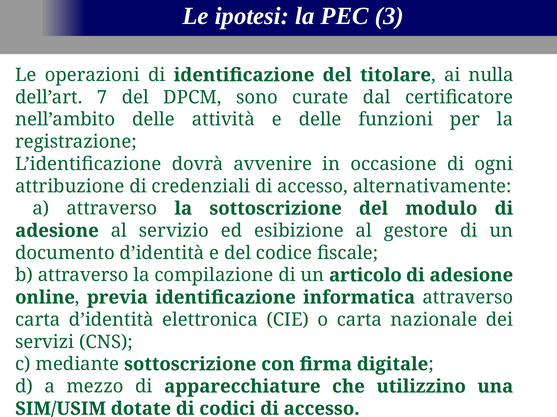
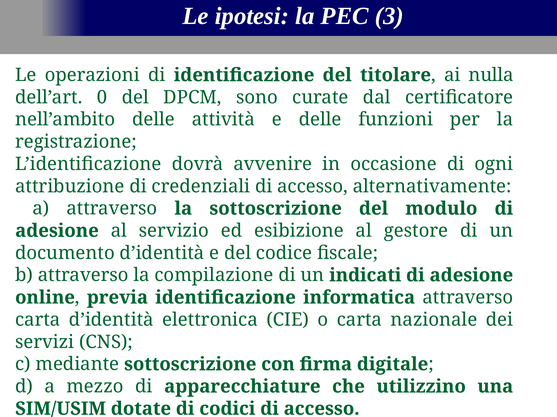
7: 7 -> 0 (102, 97)
articolo: articolo -> indicati (365, 276)
